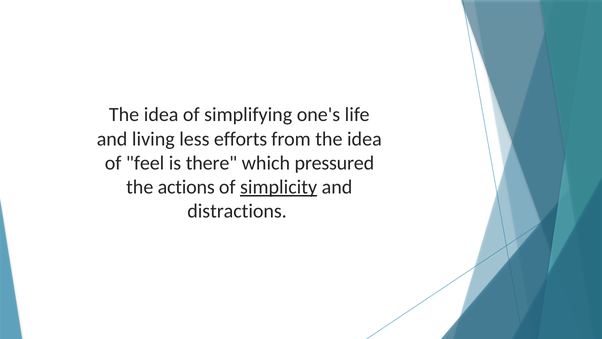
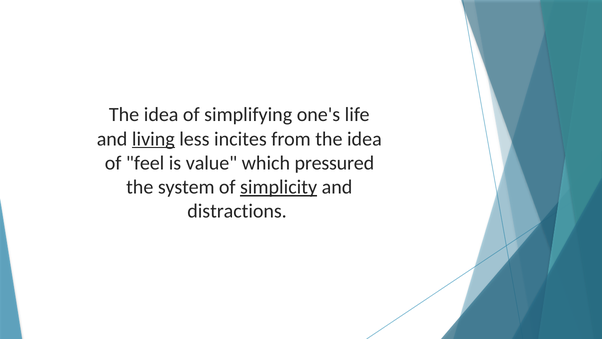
living underline: none -> present (153, 139)
efforts: efforts -> incites (240, 139)
there: there -> value (212, 163)
actions: actions -> system (186, 187)
